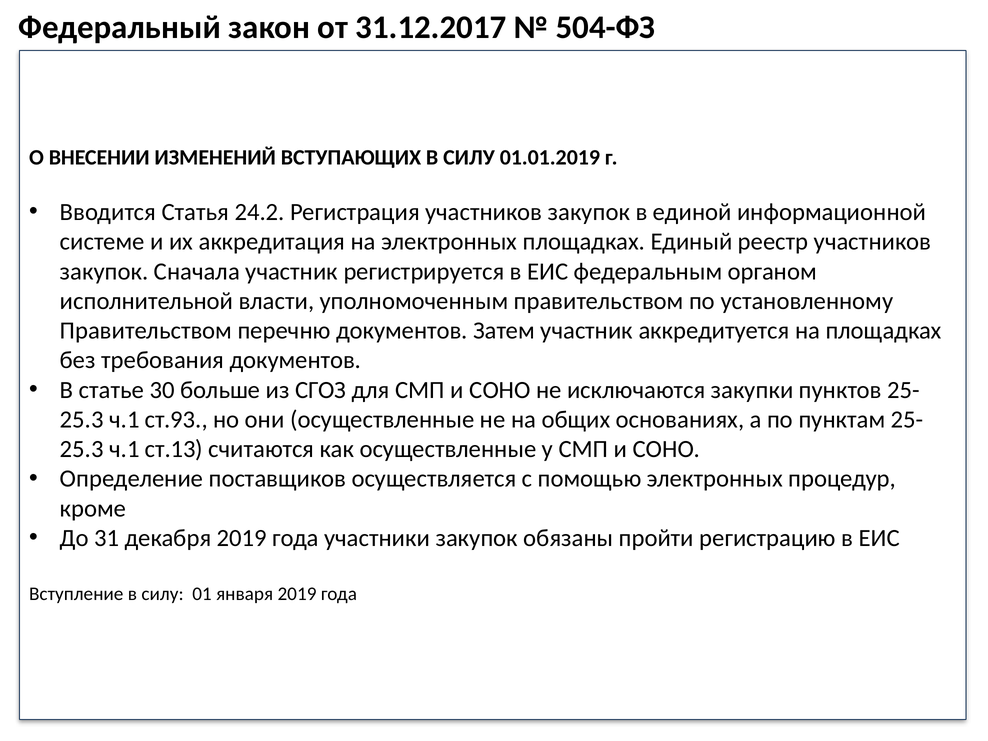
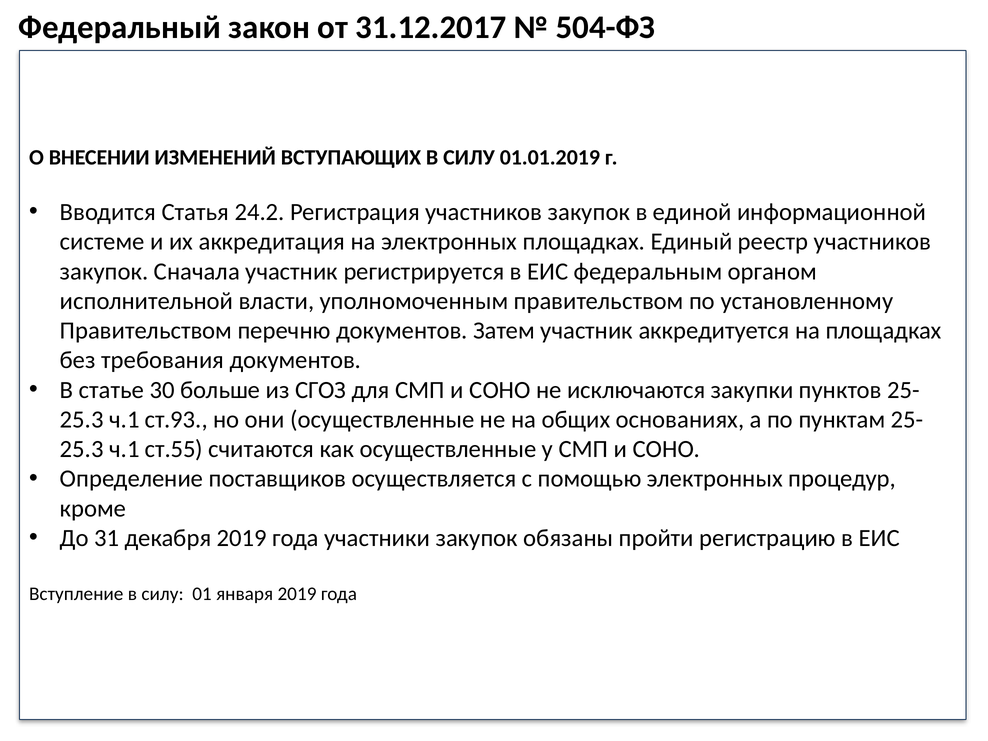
ст.13: ст.13 -> ст.55 (174, 449)
